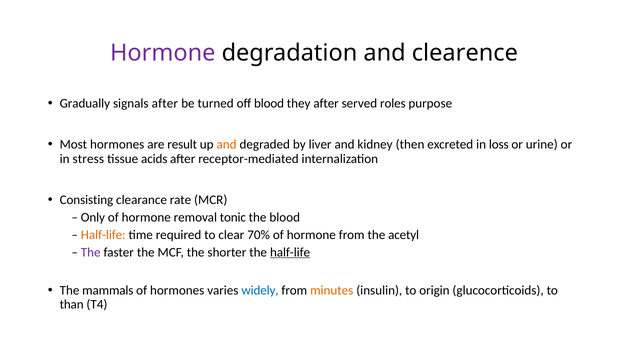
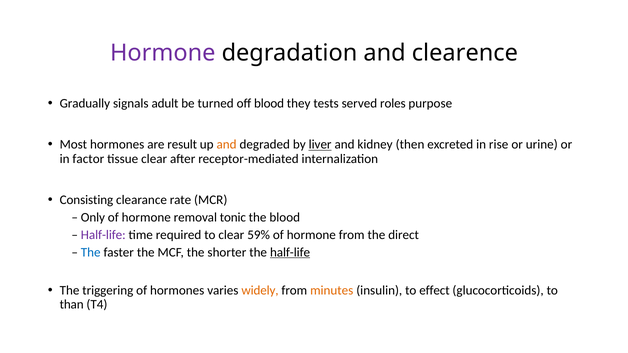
signals after: after -> adult (165, 103)
they after: after -> tests (326, 103)
liver underline: none -> present (320, 145)
loss: loss -> rise (499, 145)
stress: stress -> factor (88, 159)
tissue acids: acids -> clear (154, 159)
Half-life colour: orange -> purple (103, 235)
70%: 70% -> 59% (259, 235)
acetyl: acetyl -> direct (404, 235)
The colour: purple -> blue (91, 252)
mammals: mammals -> triggering (108, 290)
widely colour: blue -> orange (260, 290)
origin: origin -> effect (434, 290)
